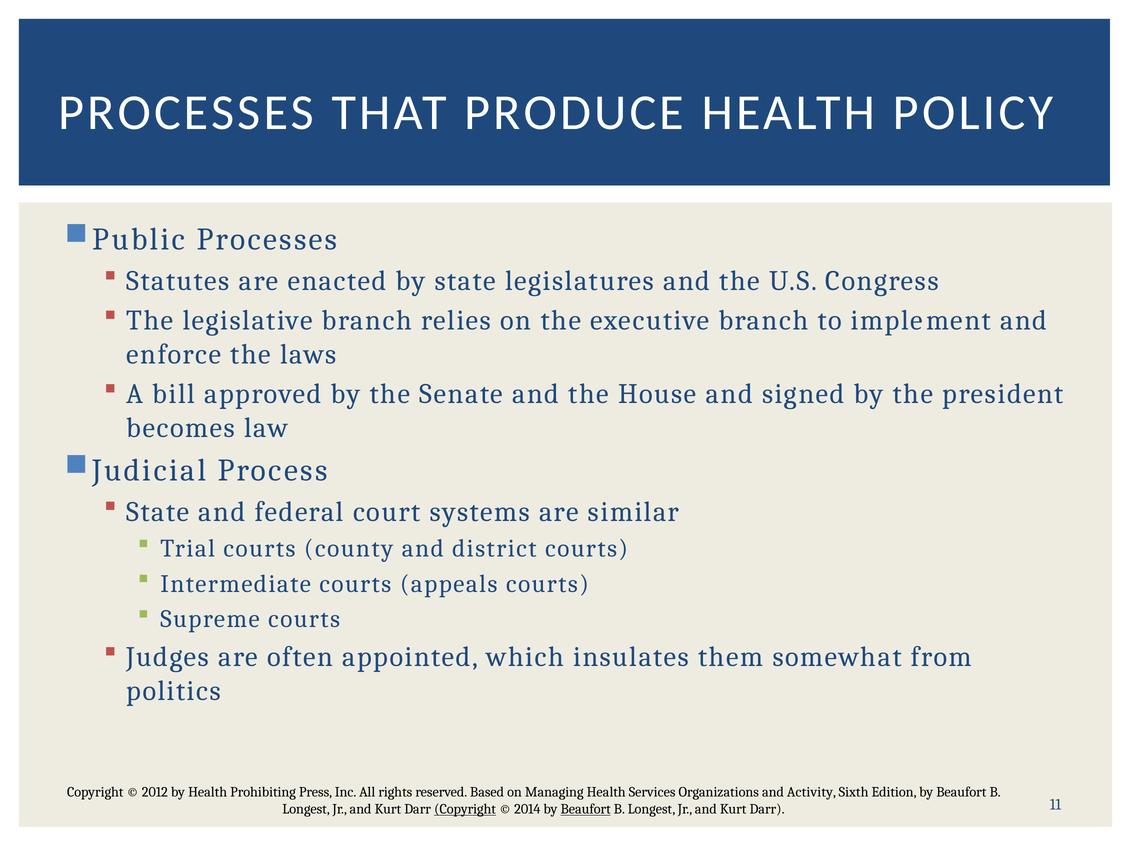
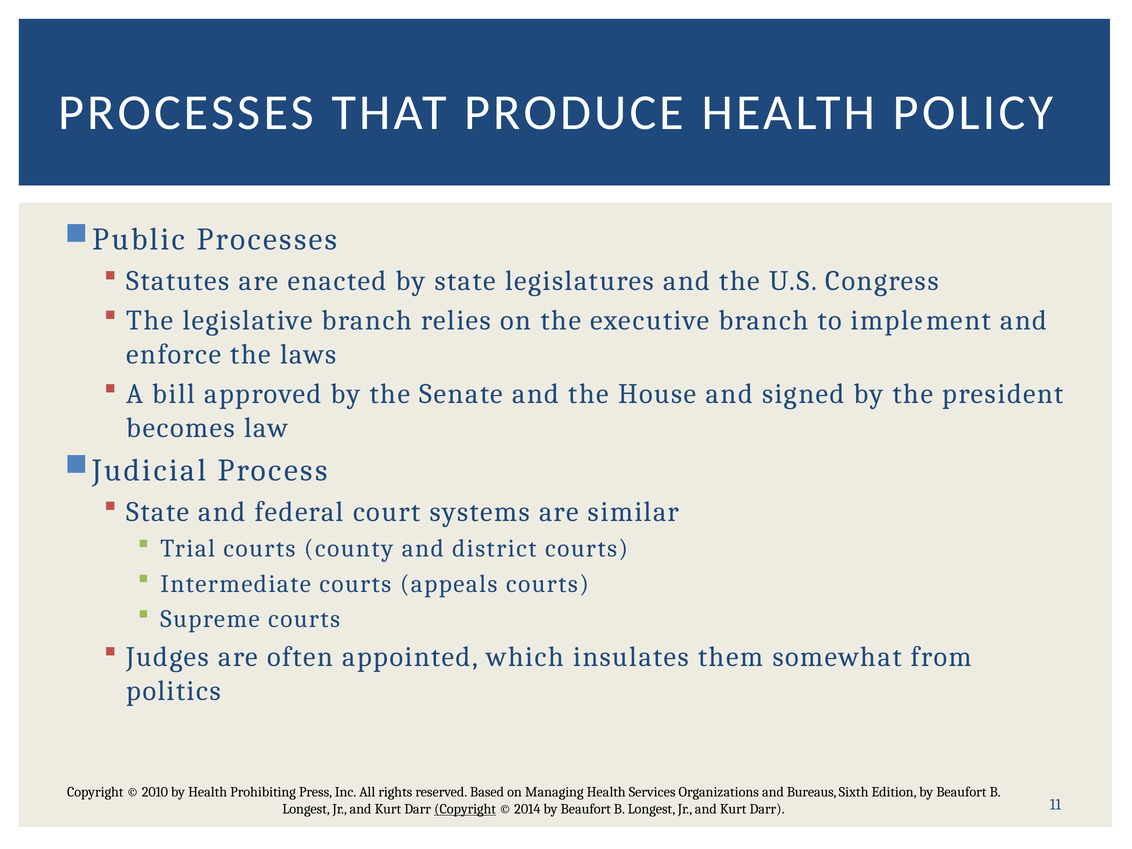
2012: 2012 -> 2010 (155, 792)
Activity: Activity -> Bureaus (812, 792)
Beaufort underline: present -> none (586, 809)
